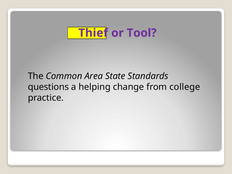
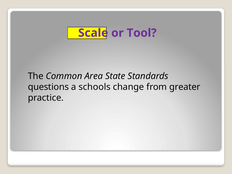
Thief: Thief -> Scale (93, 33)
helping: helping -> schools (95, 87)
college: college -> greater (185, 87)
